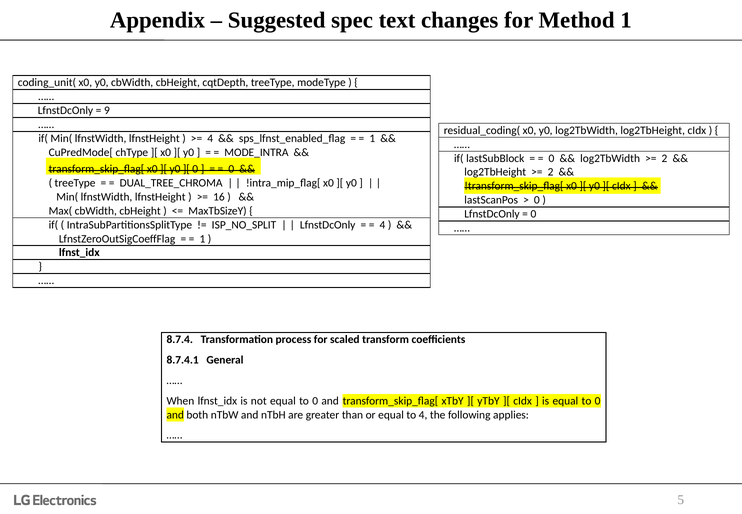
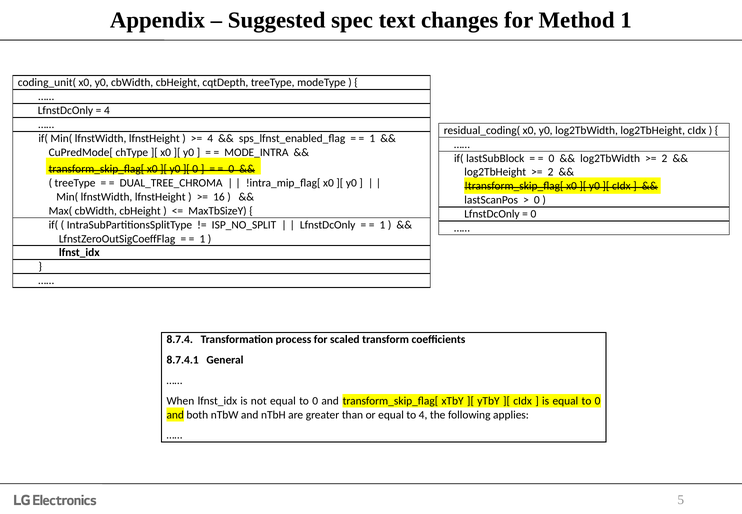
9: 9 -> 4 (107, 110)
4: 4 -> 1 (382, 225)
